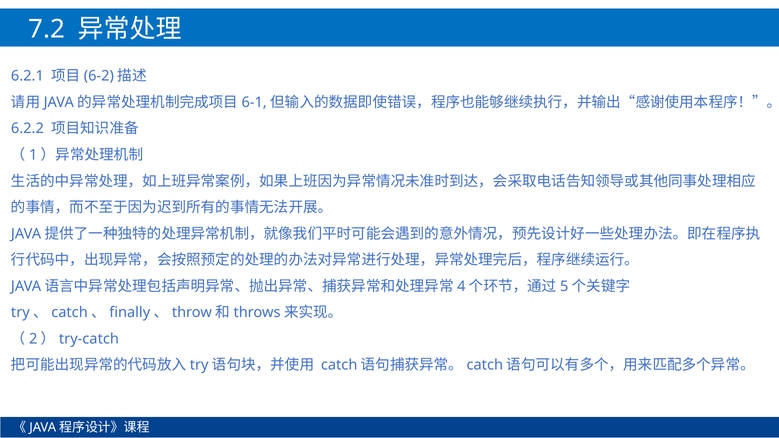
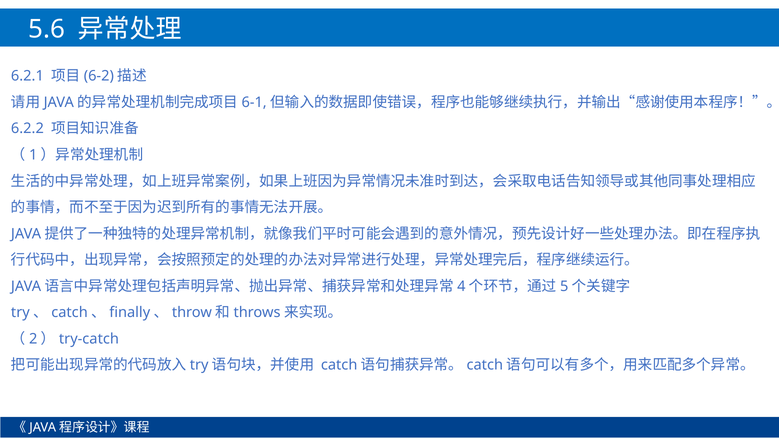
7.2: 7.2 -> 5.6 (47, 29)
